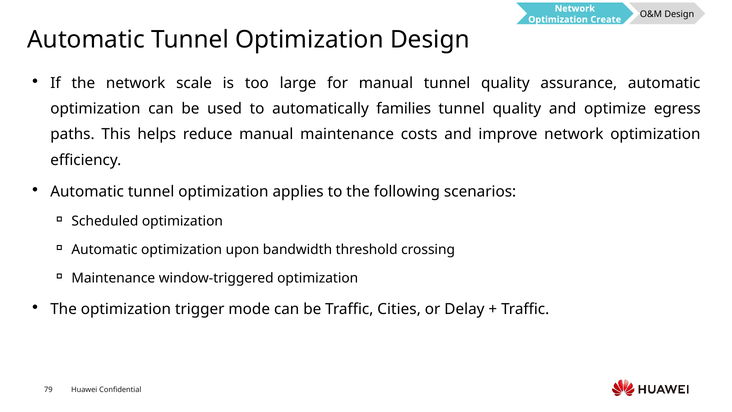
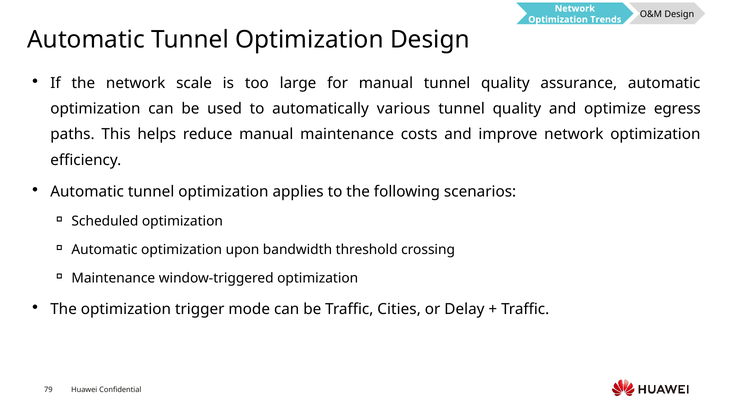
Create: Create -> Trends (606, 20)
families: families -> various (404, 109)
